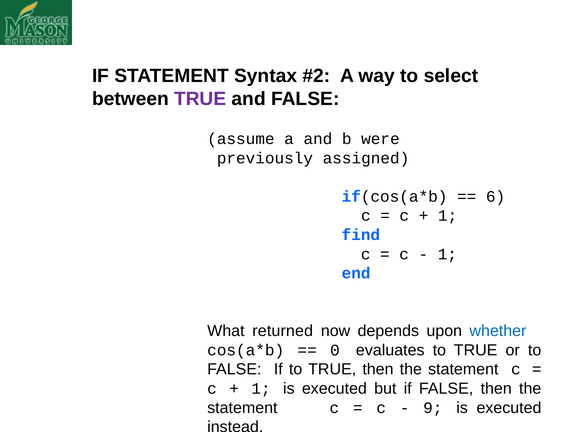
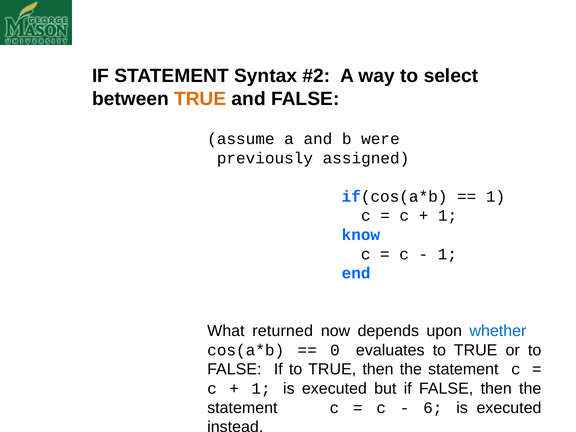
TRUE colour: purple -> orange (200, 99)
6: 6 -> 1 (496, 196)
find: find -> know (361, 235)
9: 9 -> 6 (433, 408)
